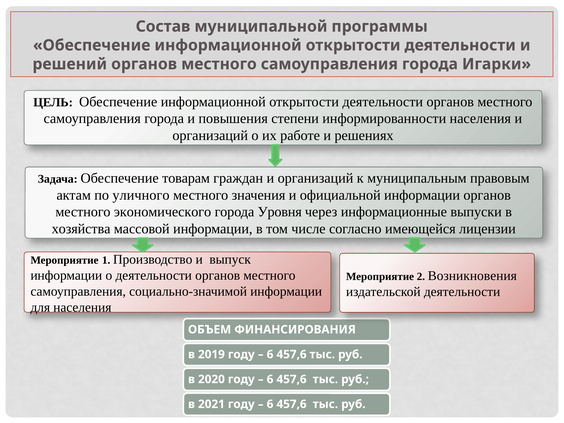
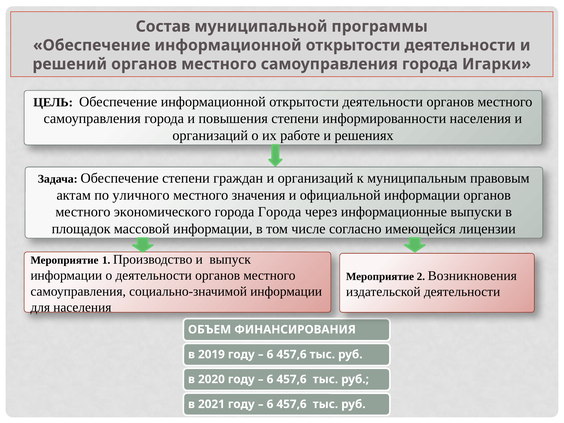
Обеспечение товарам: товарам -> степени (186, 178)
города Уровня: Уровня -> Города (280, 212)
хозяйства: хозяйства -> площадок (81, 229)
